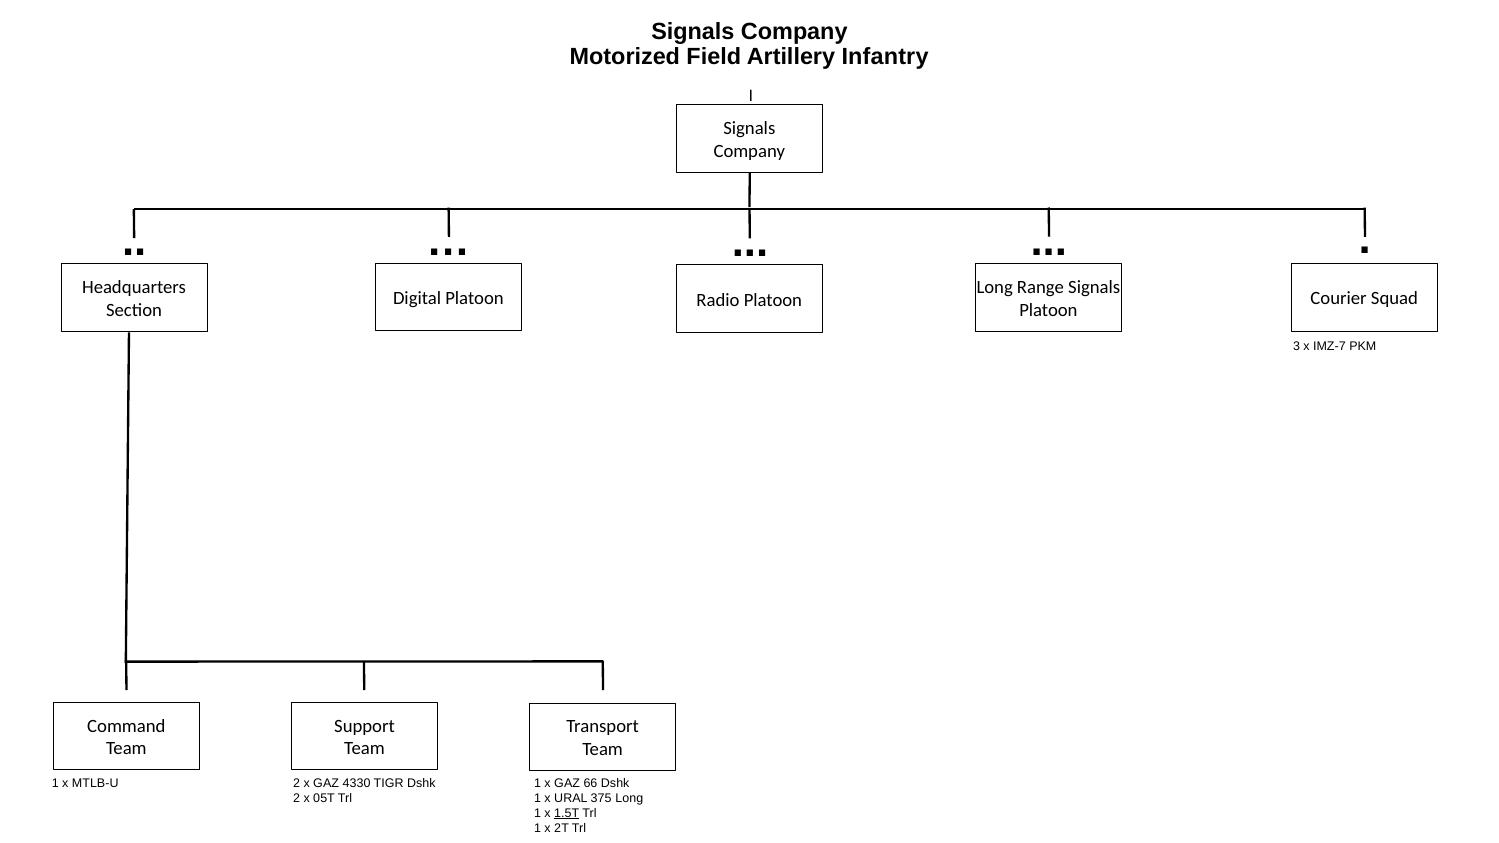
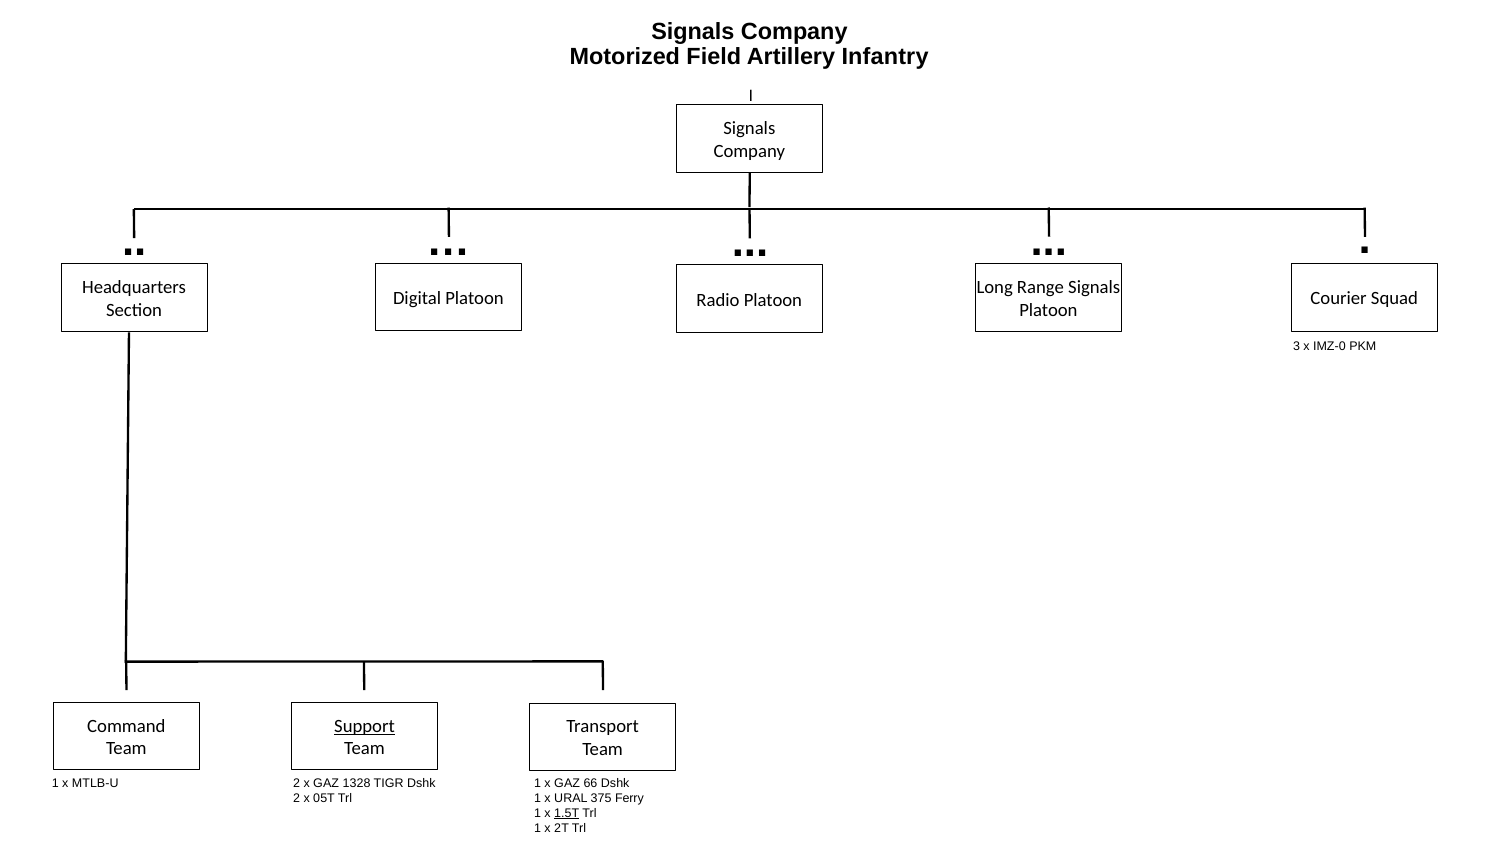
IMZ-7: IMZ-7 -> IMZ-0 (1329, 346)
Support underline: none -> present (365, 726)
4330: 4330 -> 1328 (357, 784)
375 Long: Long -> Ferry (629, 799)
